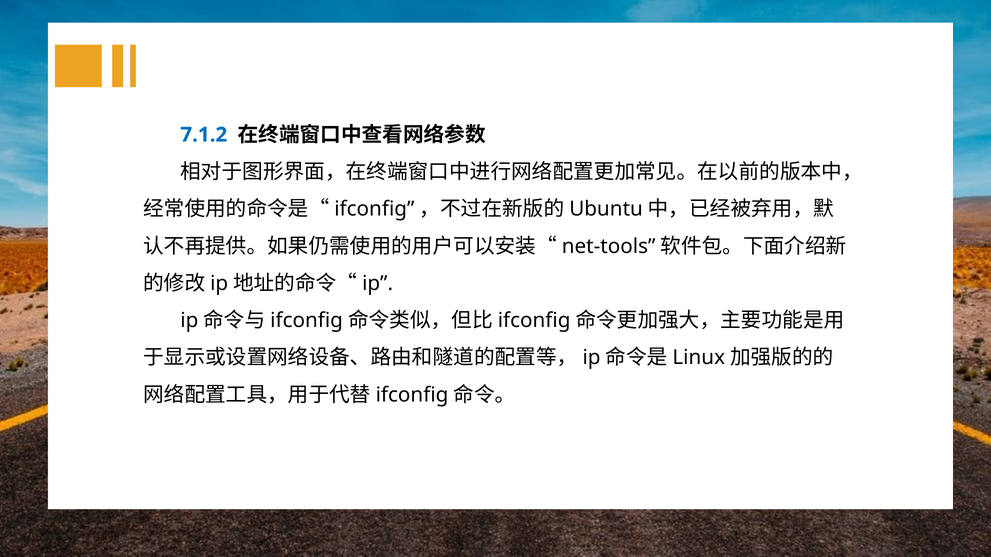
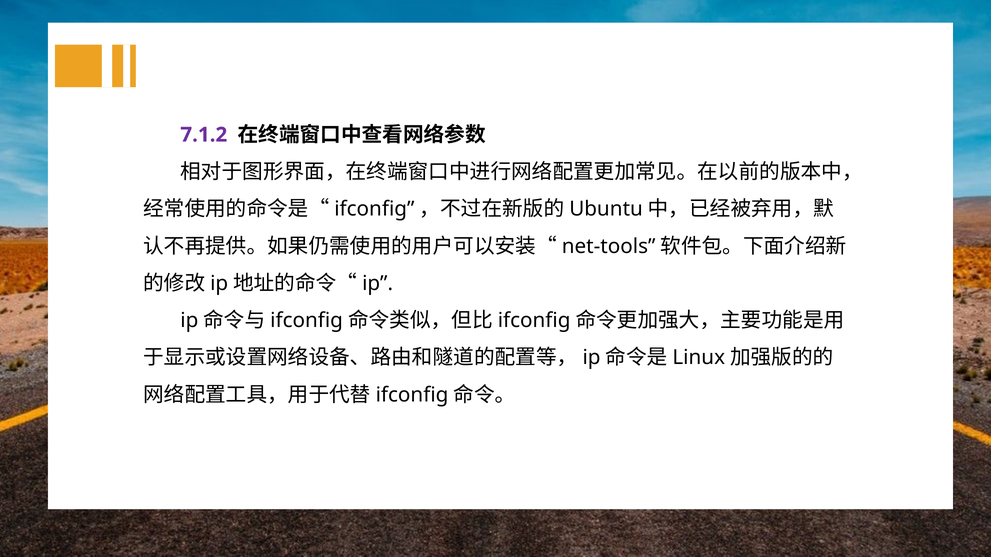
7.1.2 colour: blue -> purple (204, 135)
